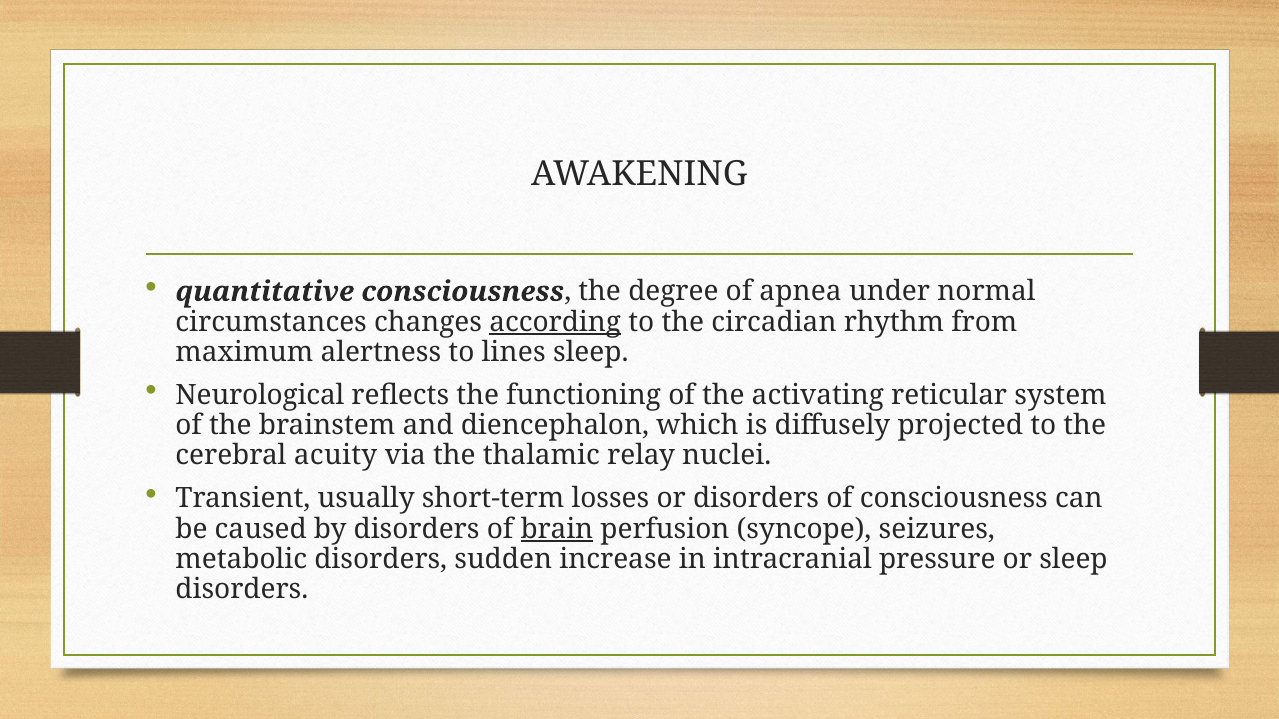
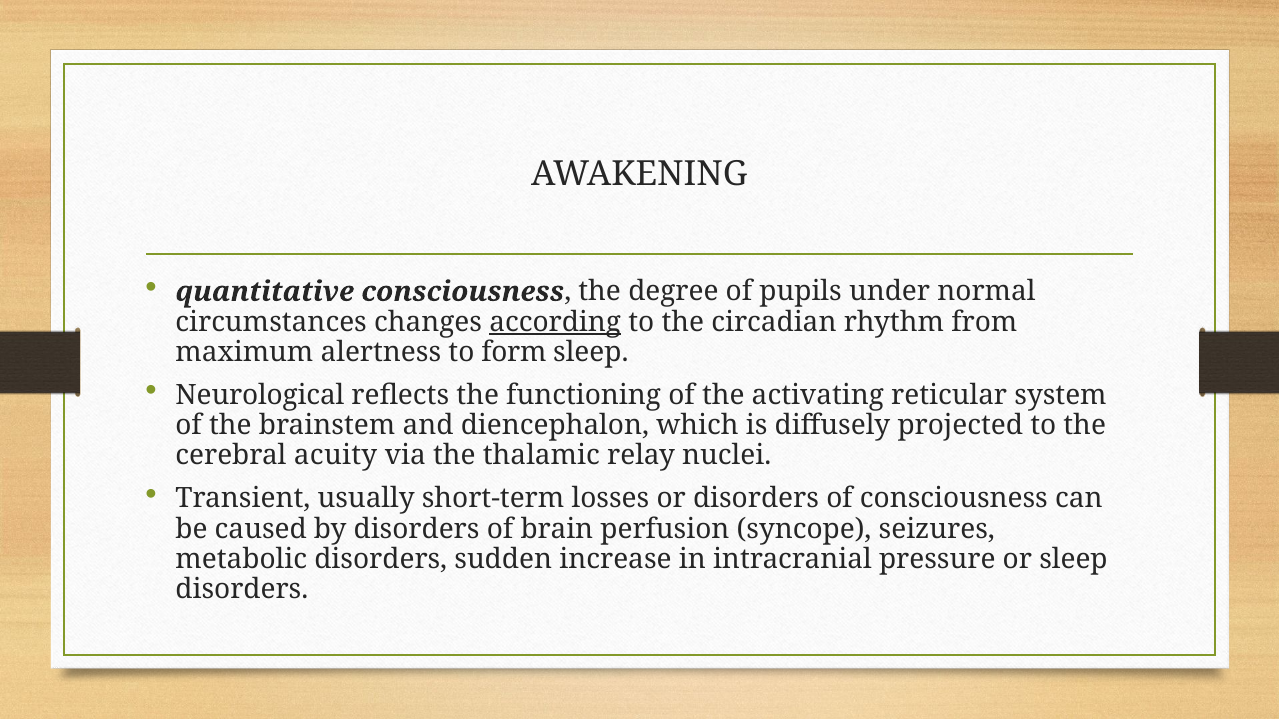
apnea: apnea -> pupils (801, 292)
lines: lines -> form (514, 352)
brain underline: present -> none (557, 529)
